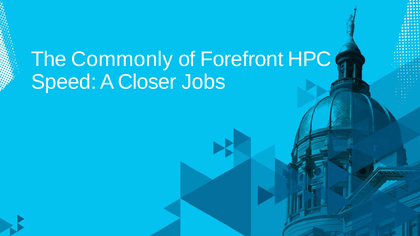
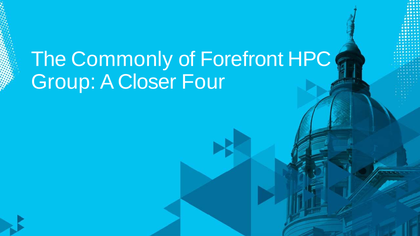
Speed: Speed -> Group (64, 82)
Jobs: Jobs -> Four (203, 82)
